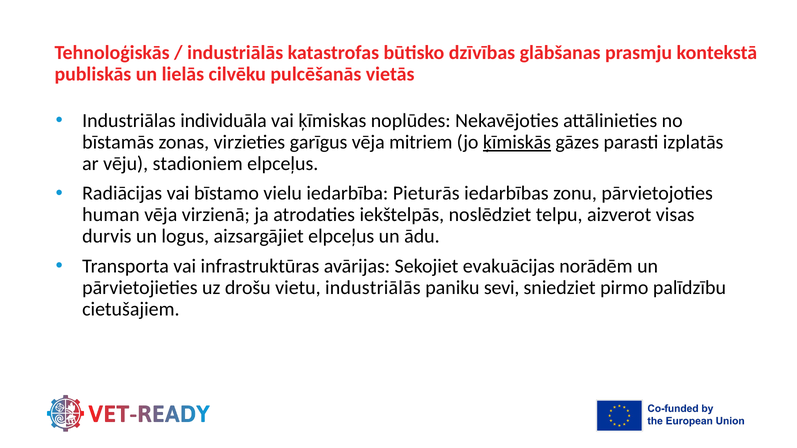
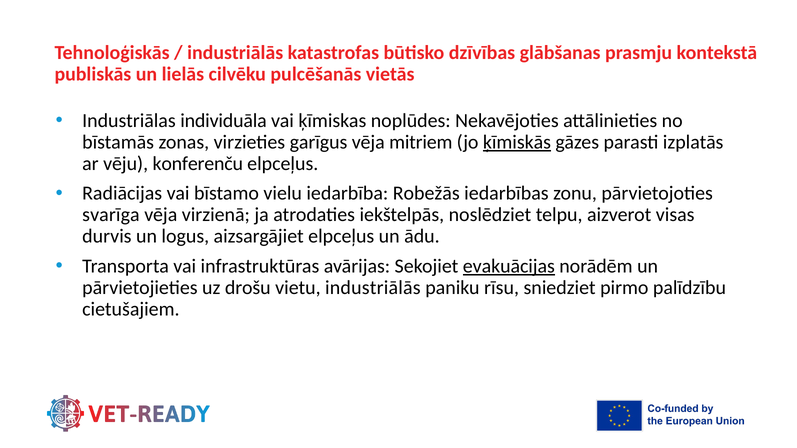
stadioniem: stadioniem -> konferenču (198, 164)
Pieturās: Pieturās -> Robežās (426, 194)
human: human -> svarīga (111, 215)
evakuācijas underline: none -> present (509, 266)
sevi: sevi -> rīsu (502, 288)
